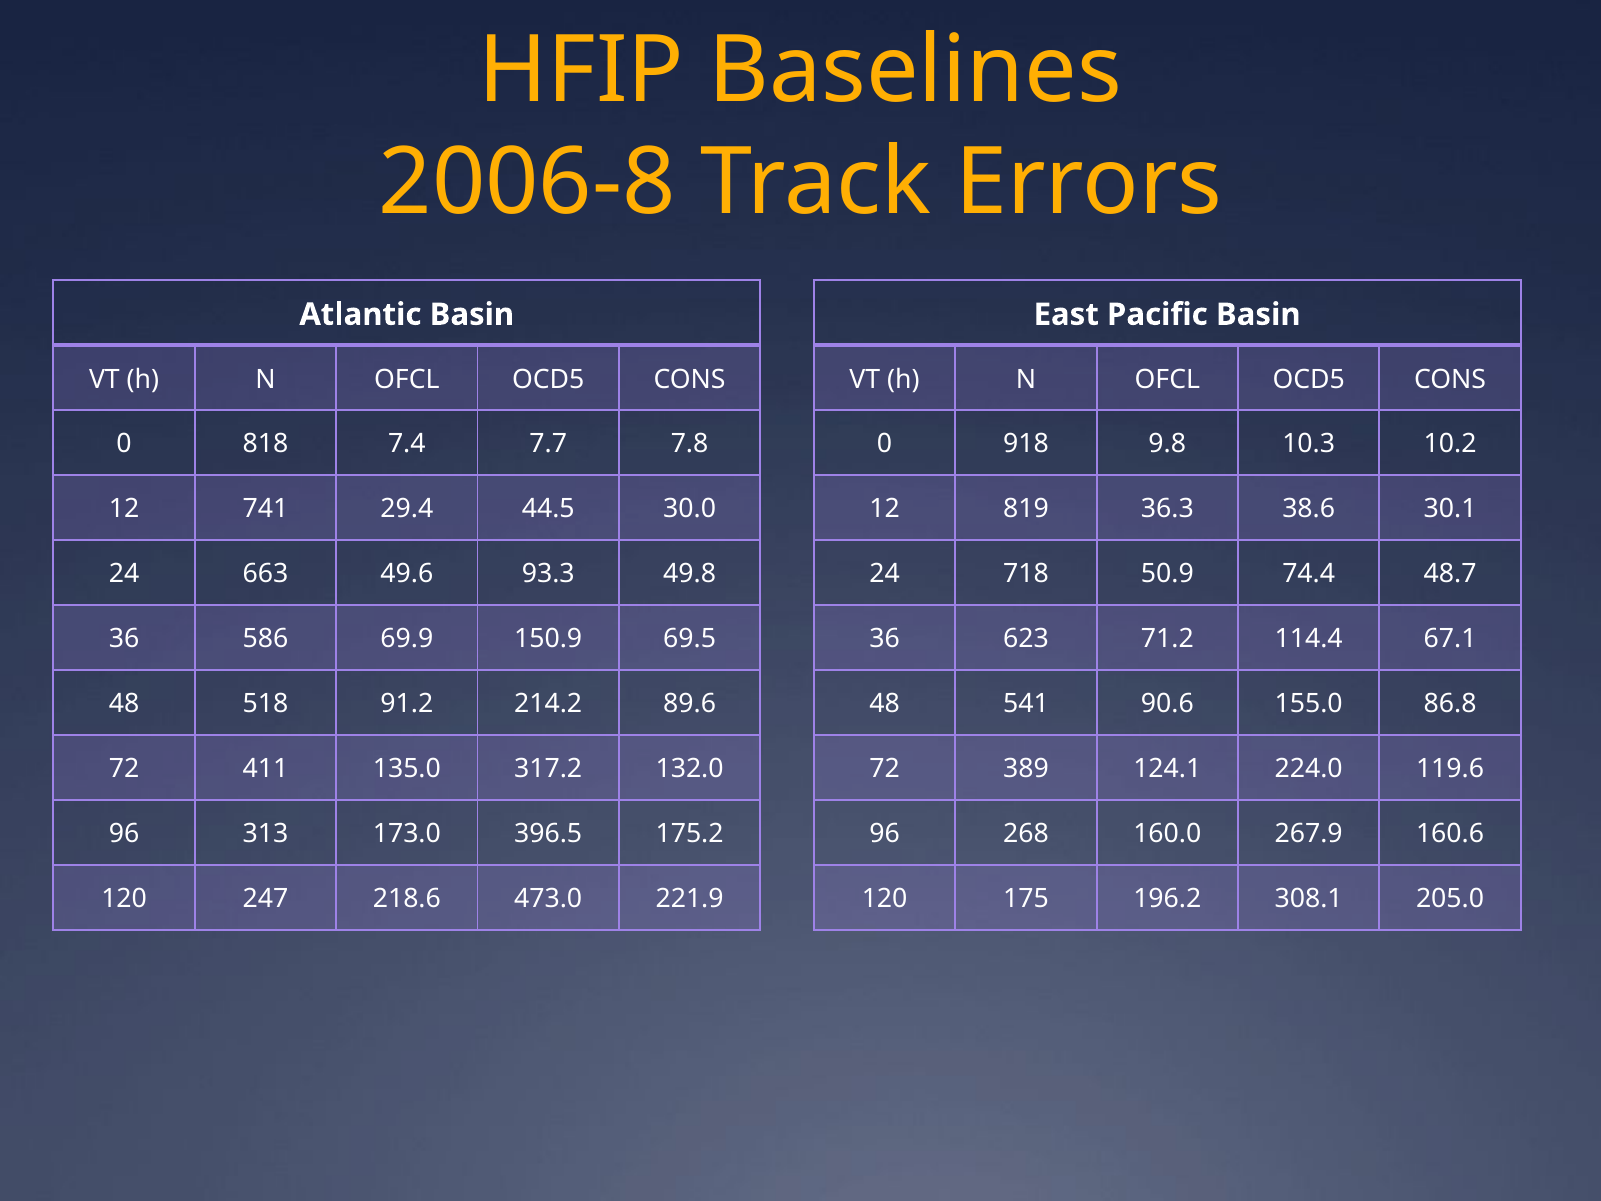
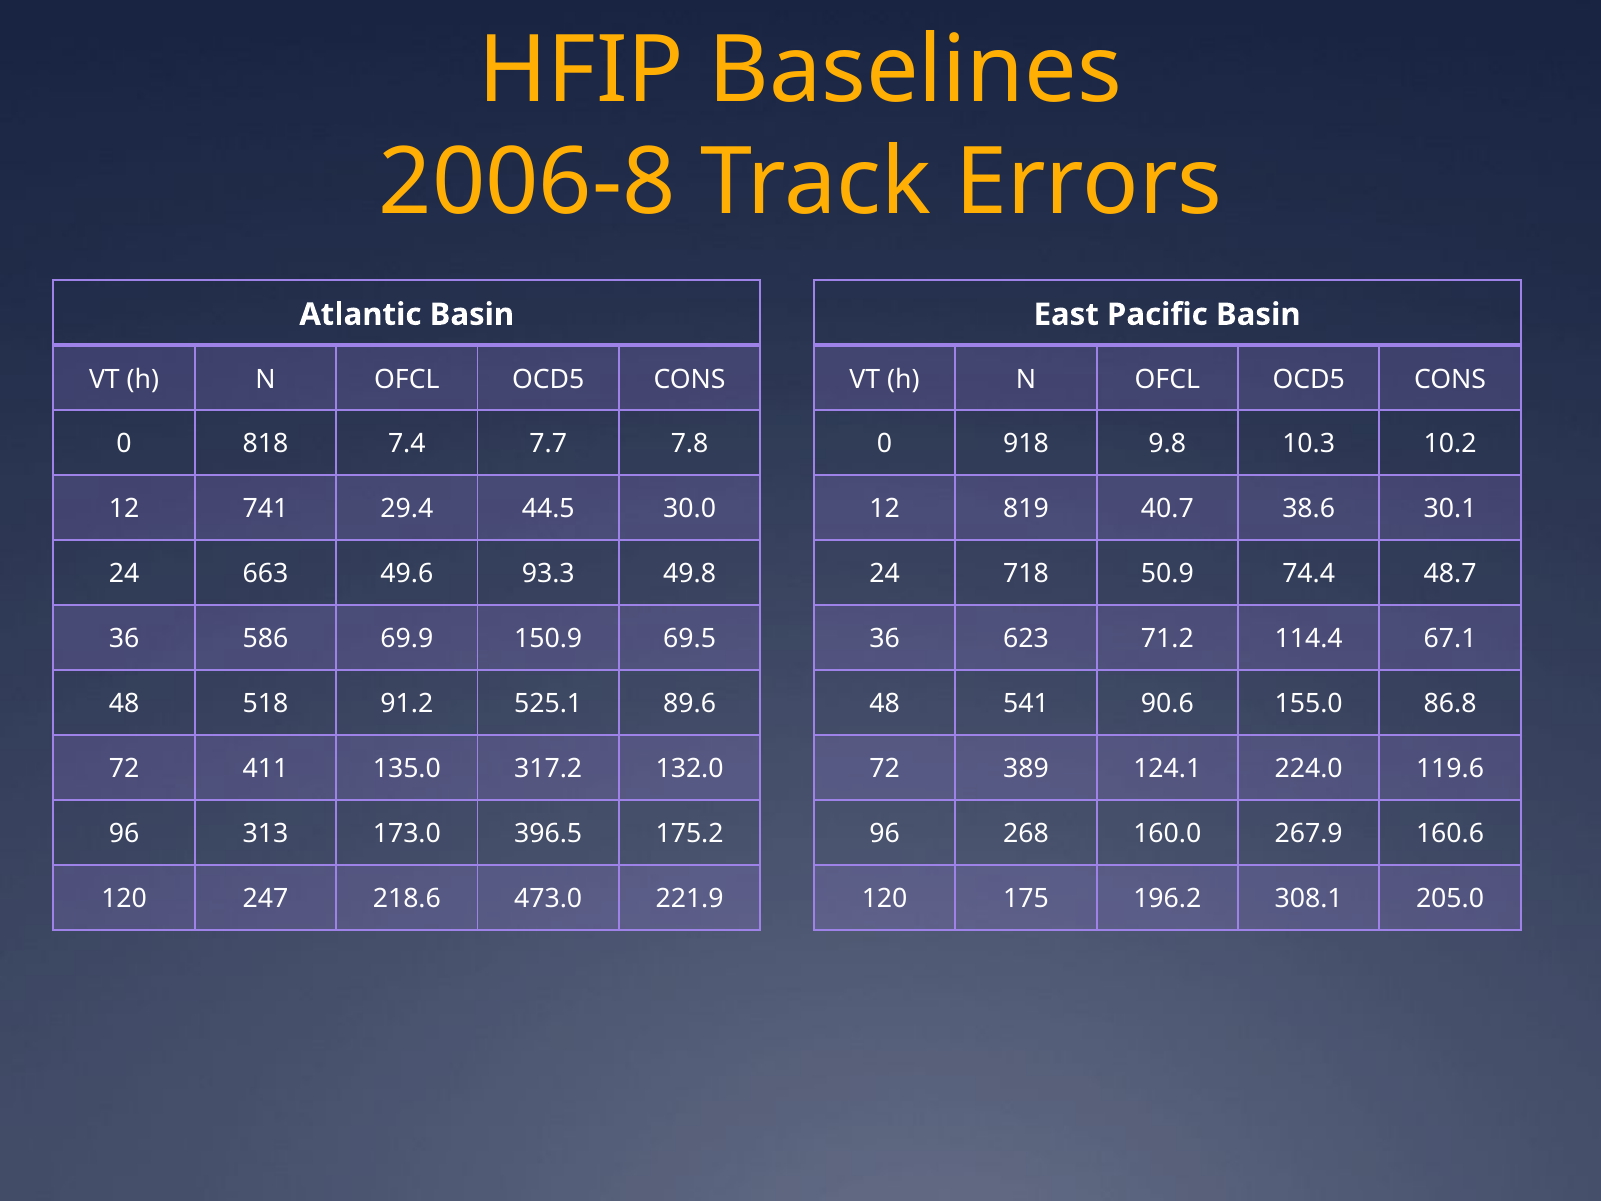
36.3: 36.3 -> 40.7 (1167, 509)
214.2: 214.2 -> 525.1 (548, 704)
